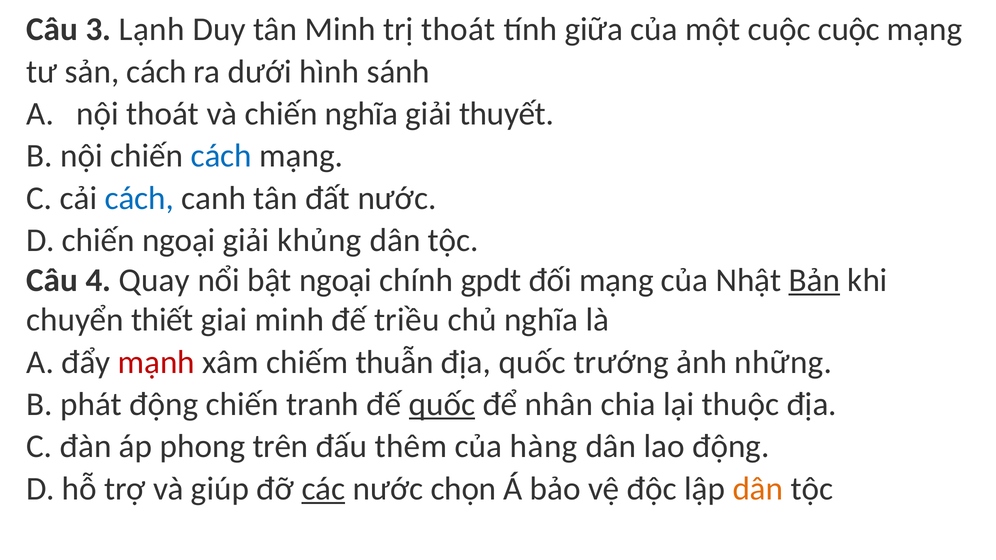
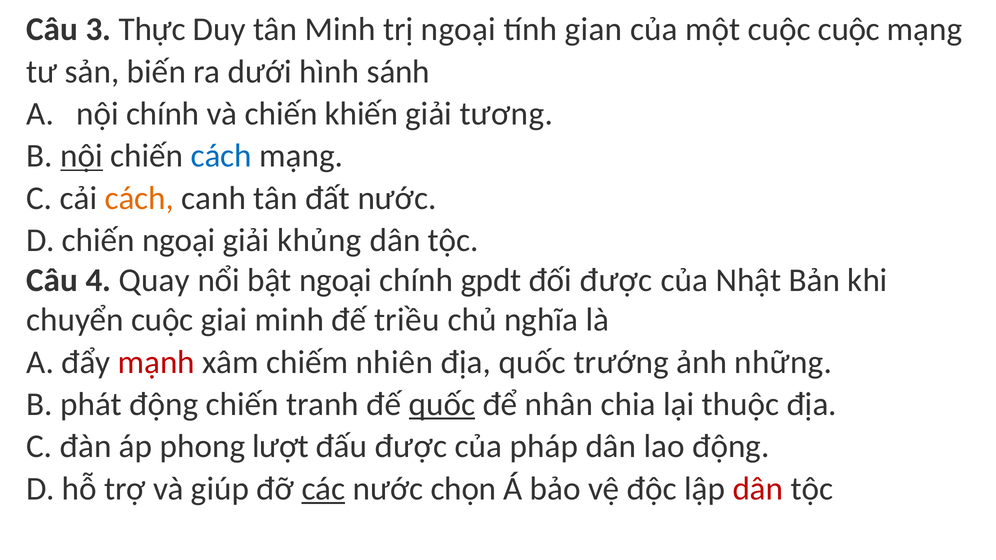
Lạnh: Lạnh -> Thực (152, 29)
trị thoát: thoát -> ngoại (458, 29)
giữa: giữa -> gian (594, 29)
sản cách: cách -> biến (156, 72)
nội thoát: thoát -> chính (163, 114)
chiến nghĩa: nghĩa -> khiến (362, 114)
thuyết: thuyết -> tương (506, 114)
nội underline: none -> present (82, 156)
cách colour: blue -> orange (139, 198)
đối mạng: mạng -> được (616, 280)
Bản underline: present -> none (814, 280)
chuyển thiết: thiết -> cuộc (162, 320)
thuẫn: thuẫn -> nhiên (394, 362)
trên: trên -> lượt (281, 447)
đấu thêm: thêm -> được (411, 447)
hàng: hàng -> pháp (544, 447)
dân colour: orange -> red (758, 489)
